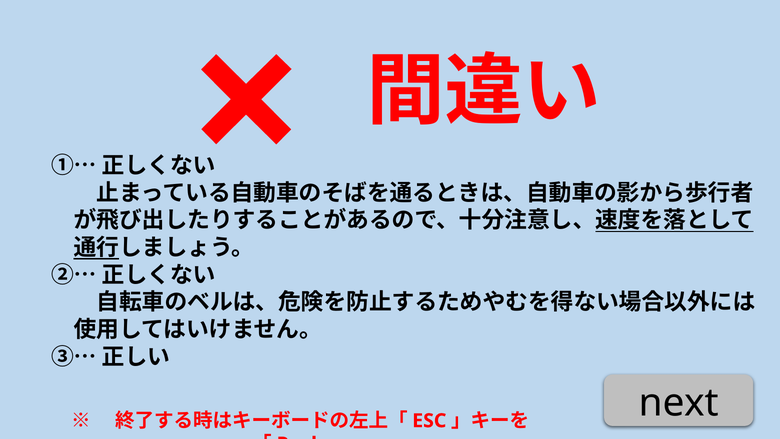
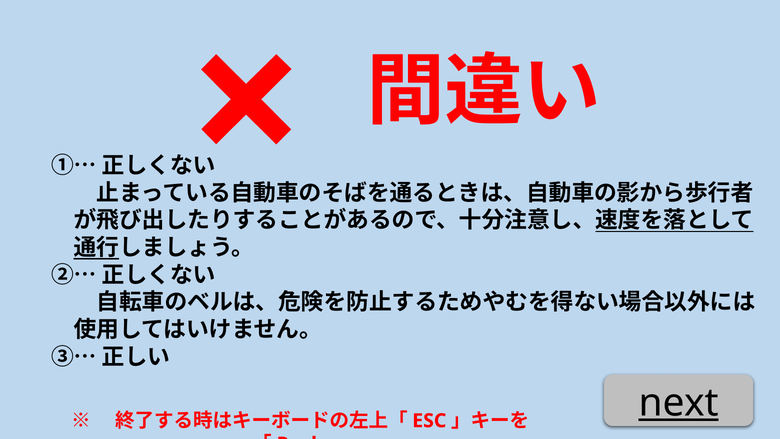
next underline: none -> present (679, 403)
